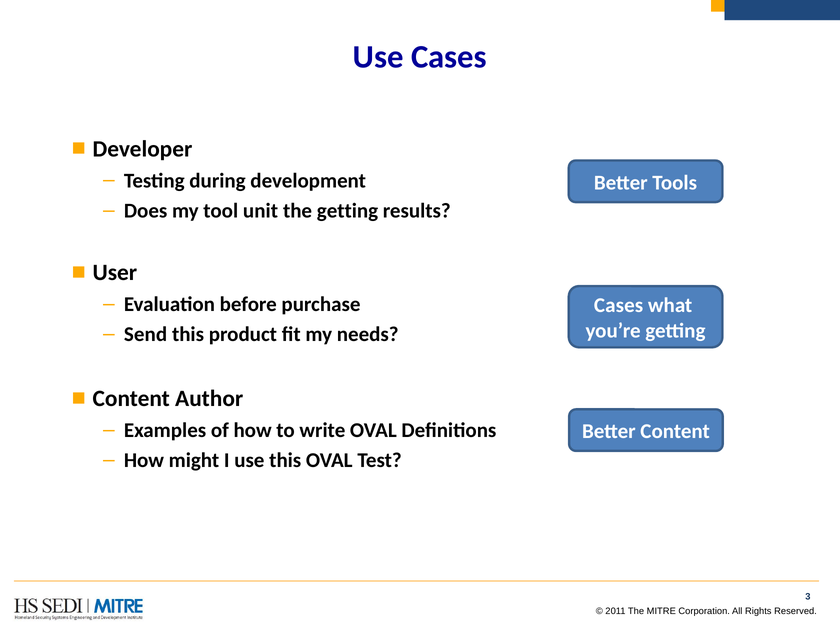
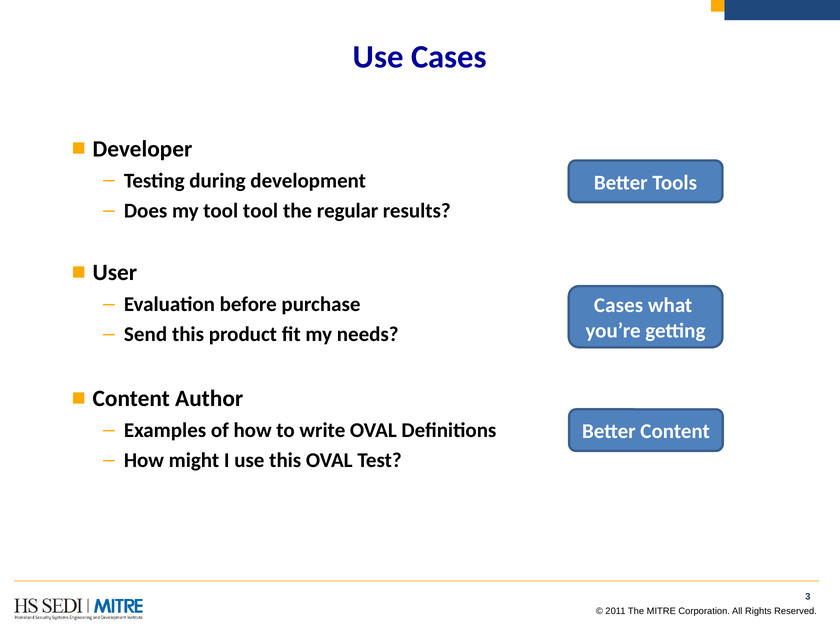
tool unit: unit -> tool (261, 211)
the getting: getting -> regular (348, 211)
